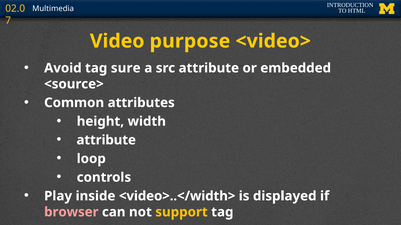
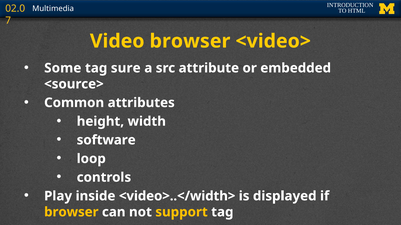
Video purpose: purpose -> browser (190, 41)
Avoid: Avoid -> Some (63, 68)
attribute: attribute -> software (106, 140)
browser colour: pink -> yellow (71, 213)
